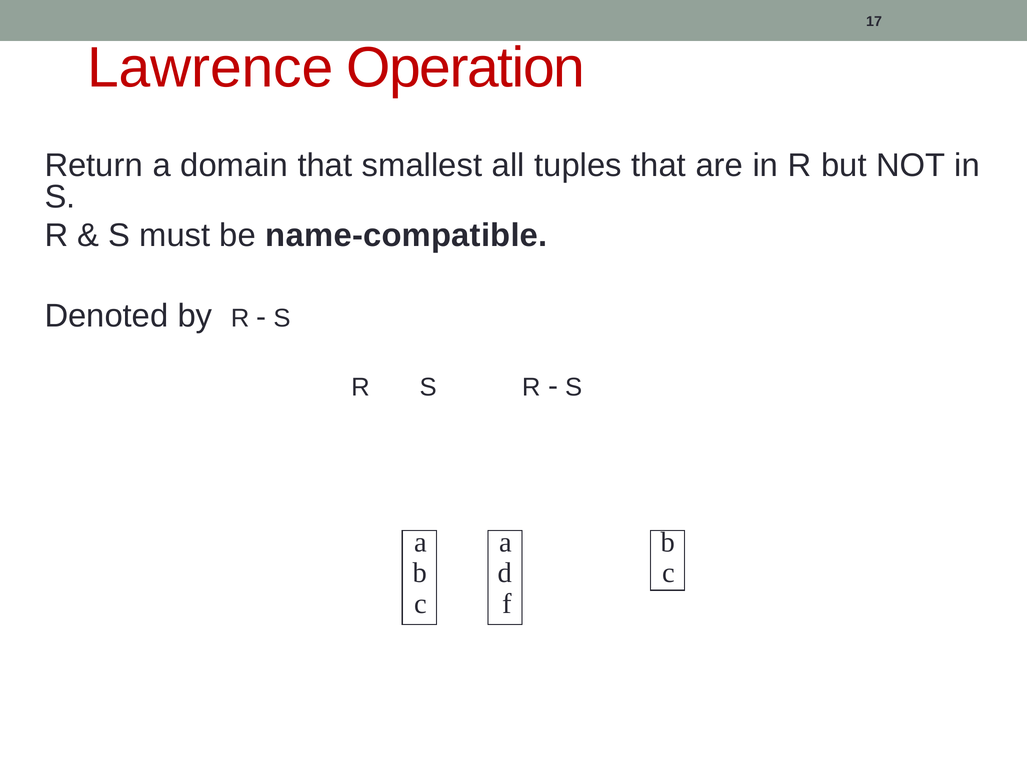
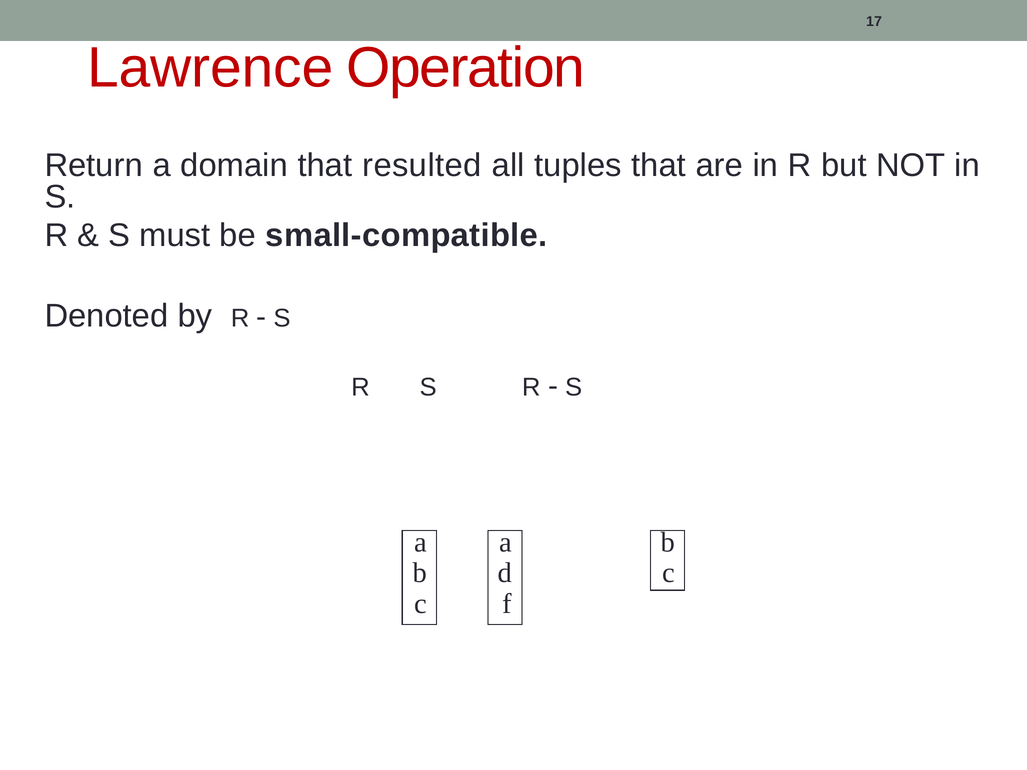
smallest: smallest -> resulted (422, 165)
name-compatible: name-compatible -> small-compatible (406, 236)
